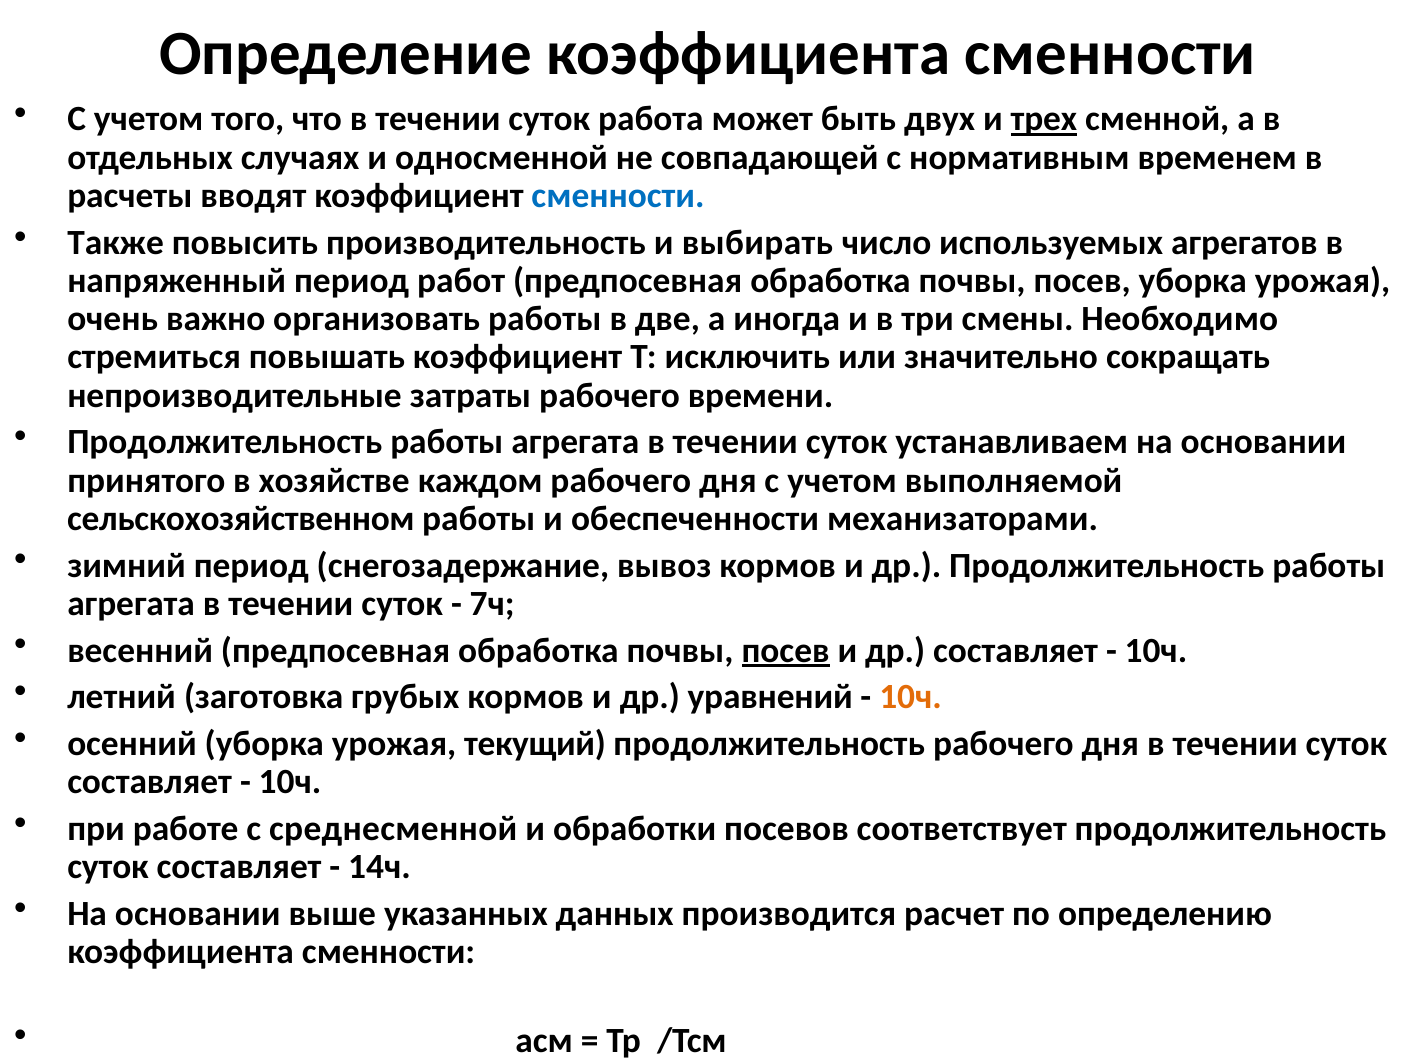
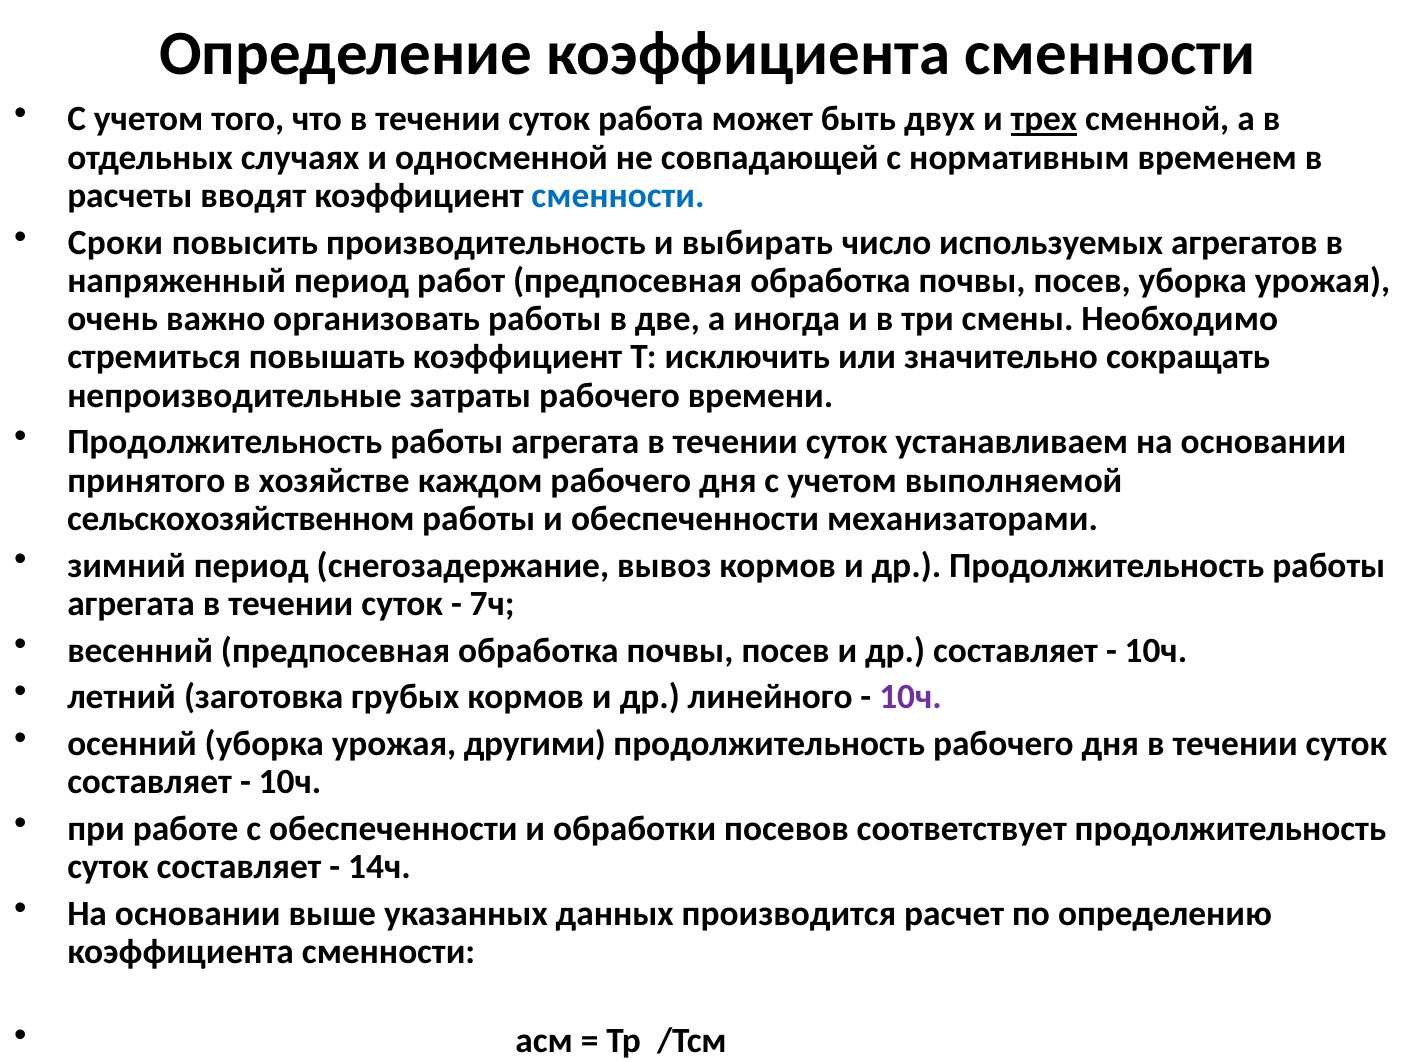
Также: Также -> Сроки (115, 242)
посев underline: present -> none (786, 650)
уравнений: уравнений -> линейного (770, 697)
10ч colour: orange -> purple (911, 697)
текущий: текущий -> другими (535, 744)
с среднесменной: среднесменной -> обеспеченности (393, 829)
